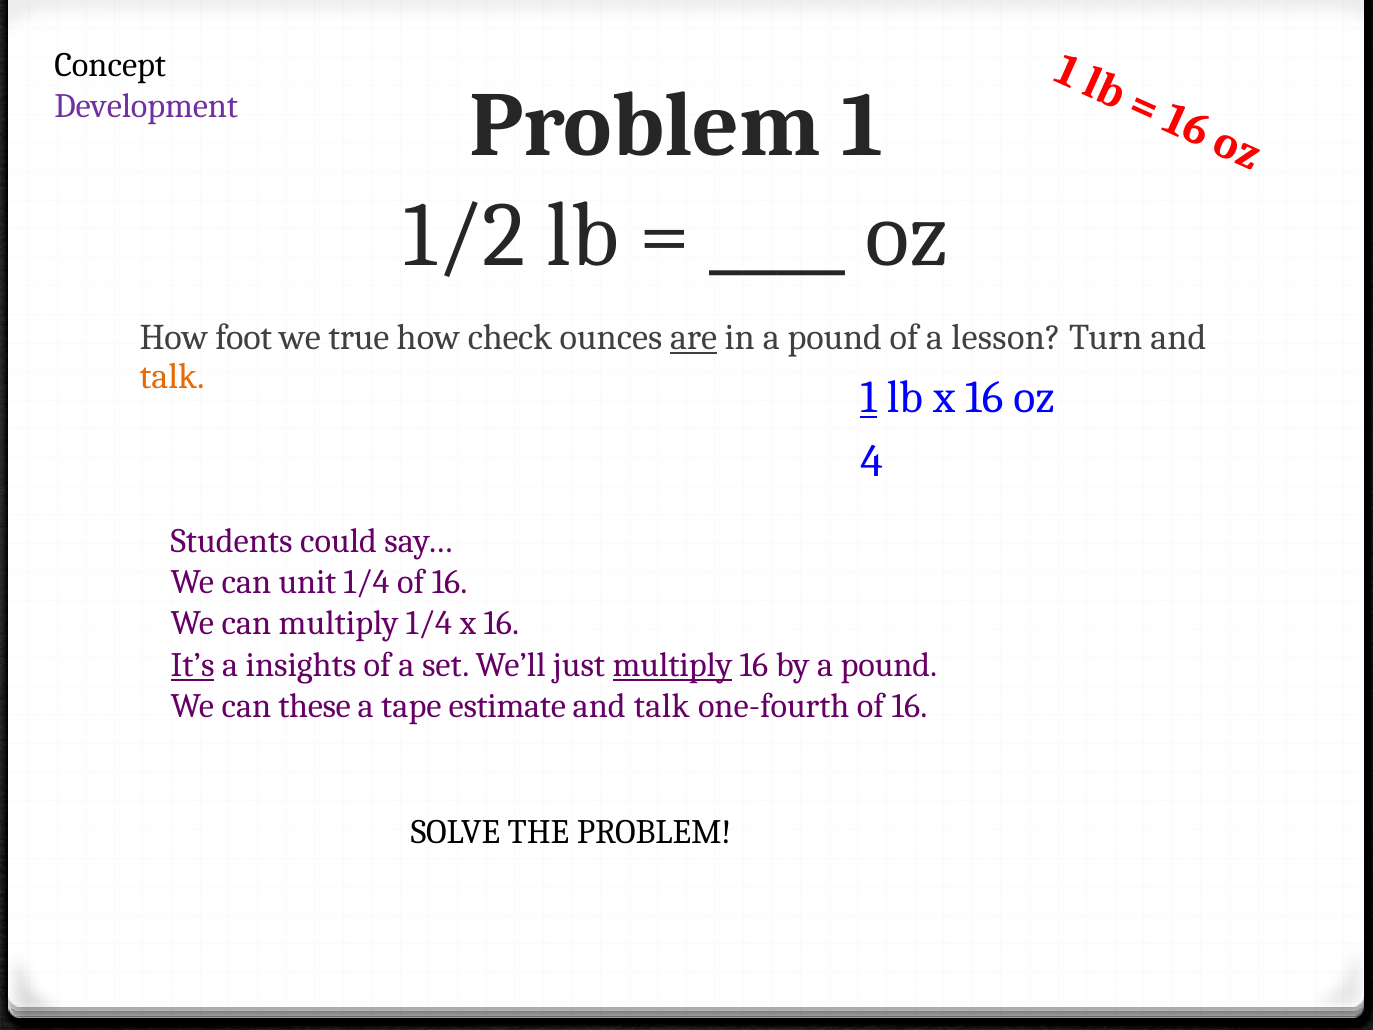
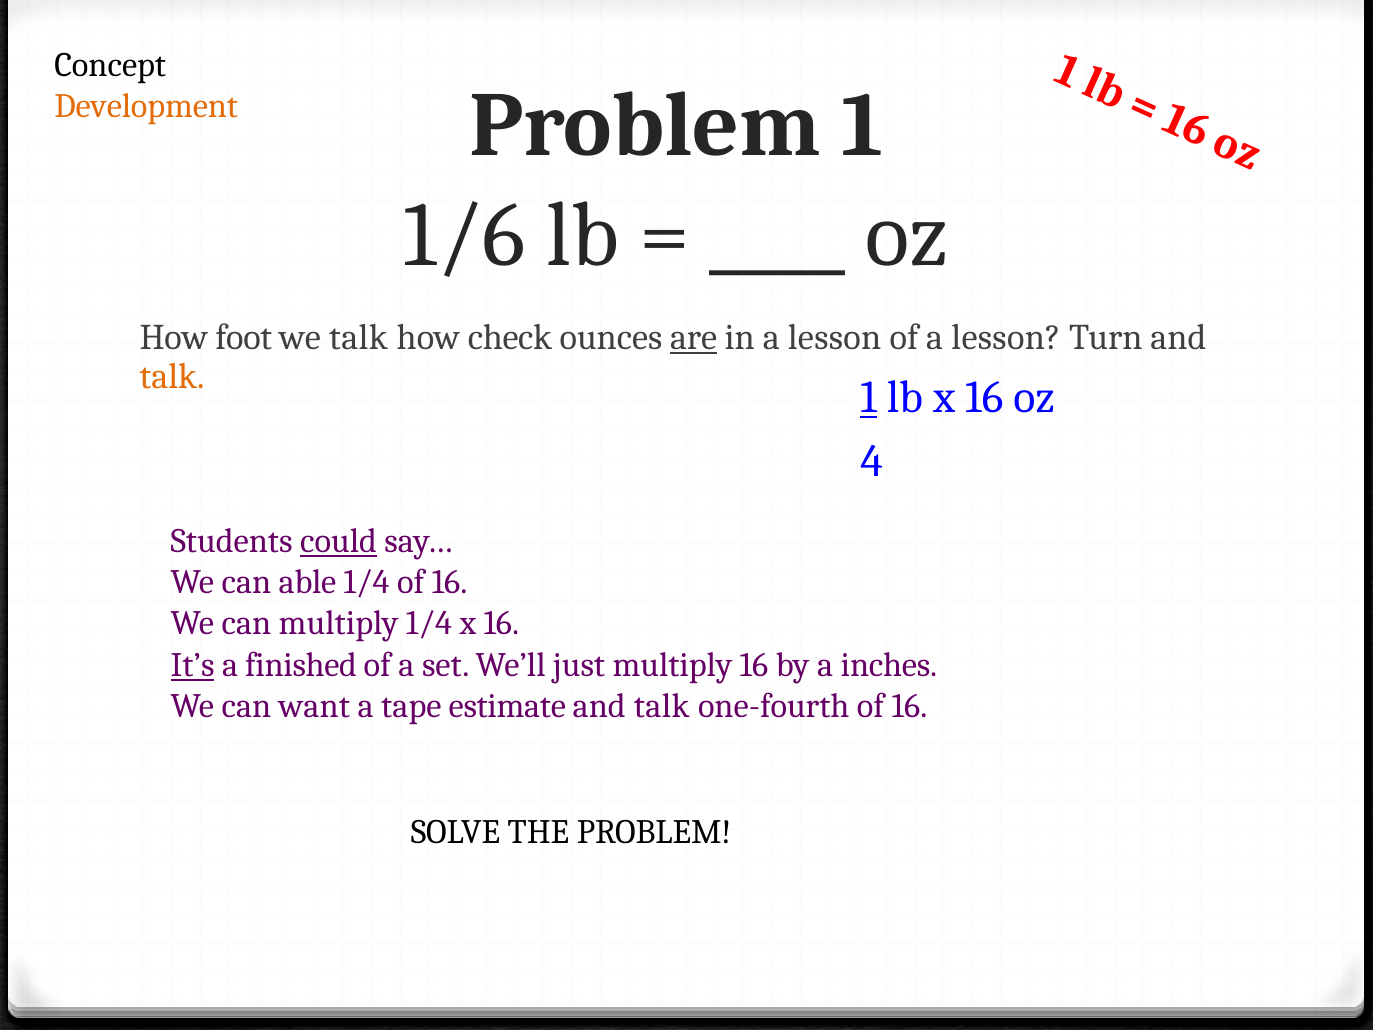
Development colour: purple -> orange (146, 107)
1/2: 1/2 -> 1/6 (465, 235)
we true: true -> talk (359, 337)
in a pound: pound -> lesson (835, 337)
could underline: none -> present (339, 541)
unit: unit -> able (308, 582)
insights: insights -> finished (301, 665)
multiply underline: present -> none (672, 665)
by a pound: pound -> inches (889, 665)
these: these -> want (314, 706)
